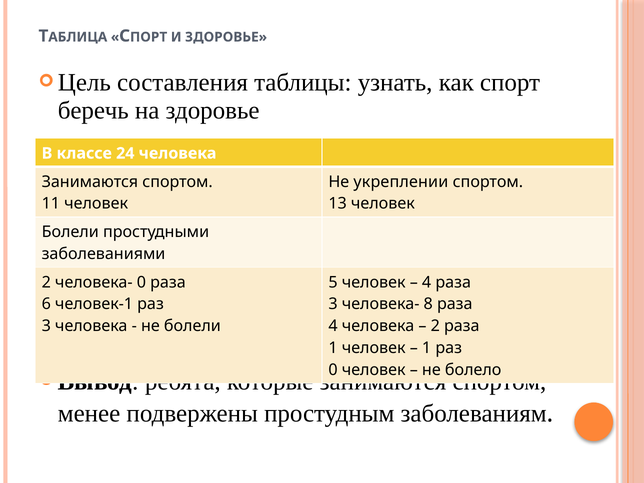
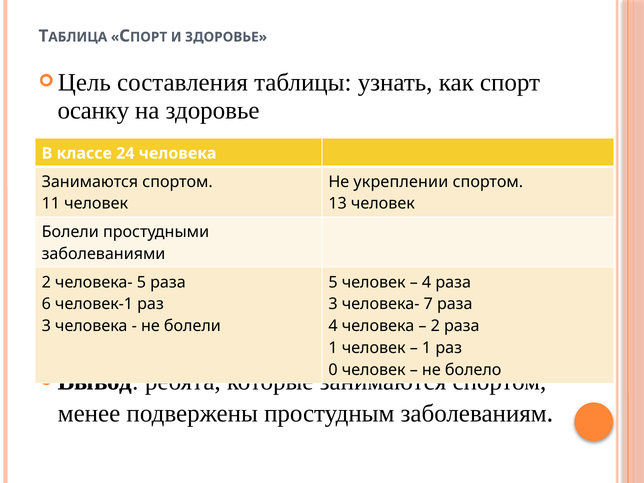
беречь: беречь -> осанку (93, 110)
человека- 0: 0 -> 5 (141, 282)
8: 8 -> 7 (428, 304)
